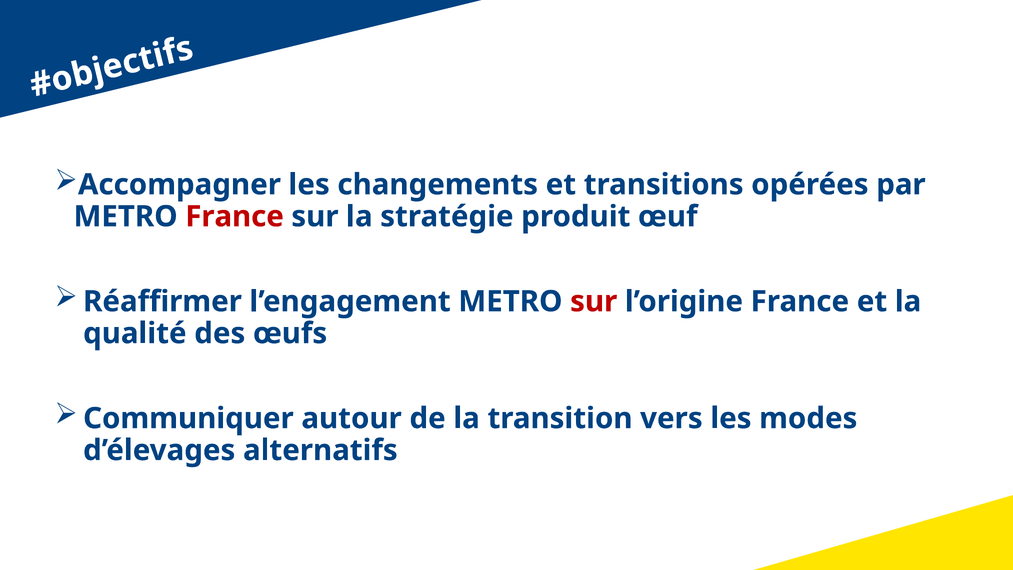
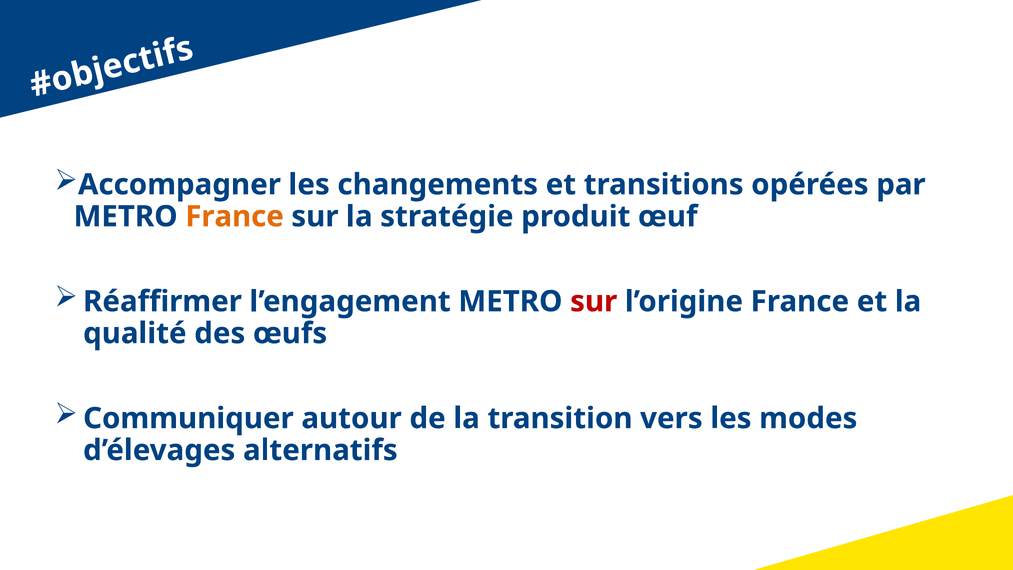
France colour: red -> orange (235, 216)
